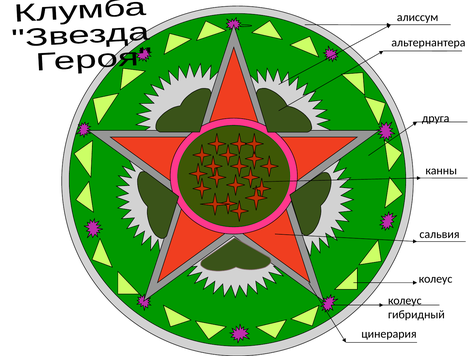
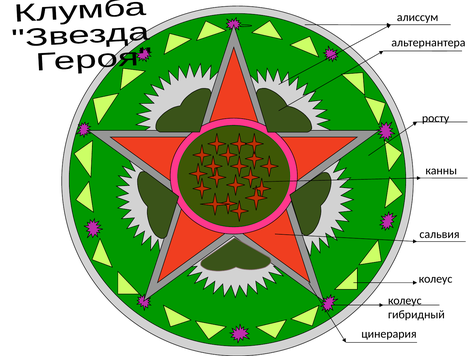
друга: друга -> росту (436, 118)
